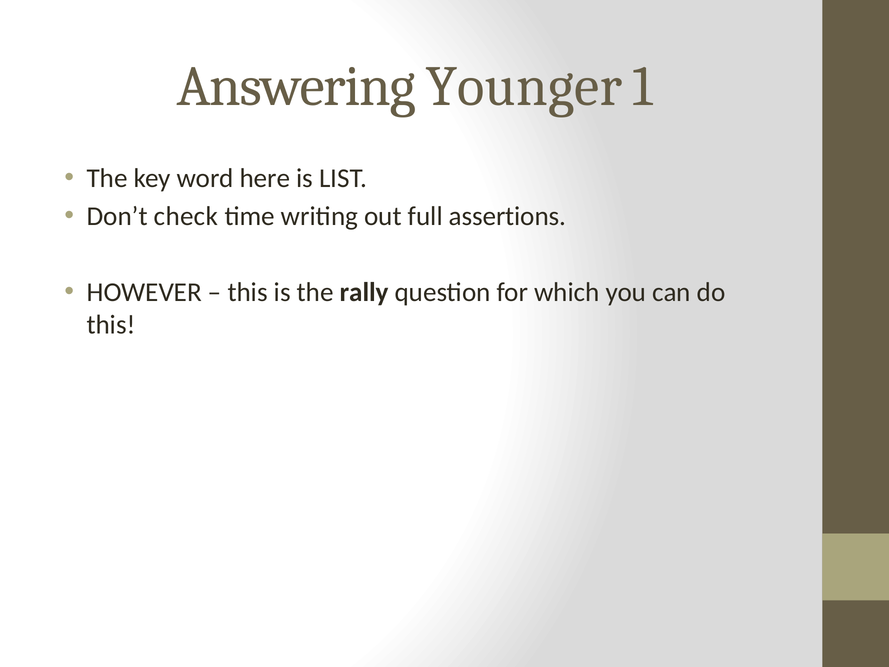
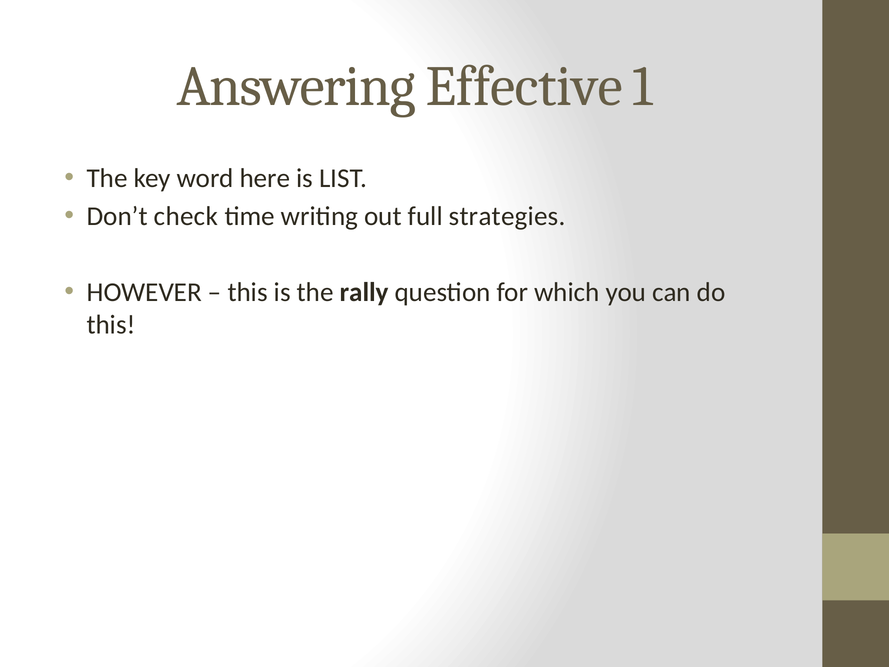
Younger: Younger -> Effective (524, 86)
assertions: assertions -> strategies (507, 216)
